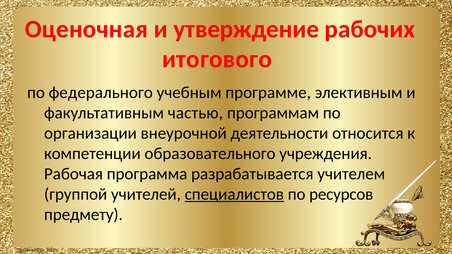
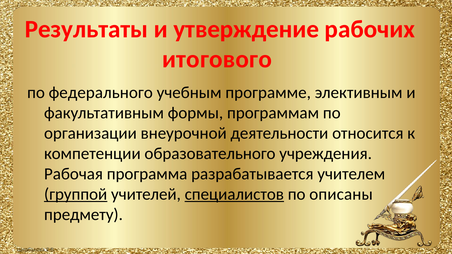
Оценочная: Оценочная -> Результаты (86, 29)
частью: частью -> формы (195, 113)
группой underline: none -> present (76, 194)
ресурсов: ресурсов -> описаны (341, 194)
